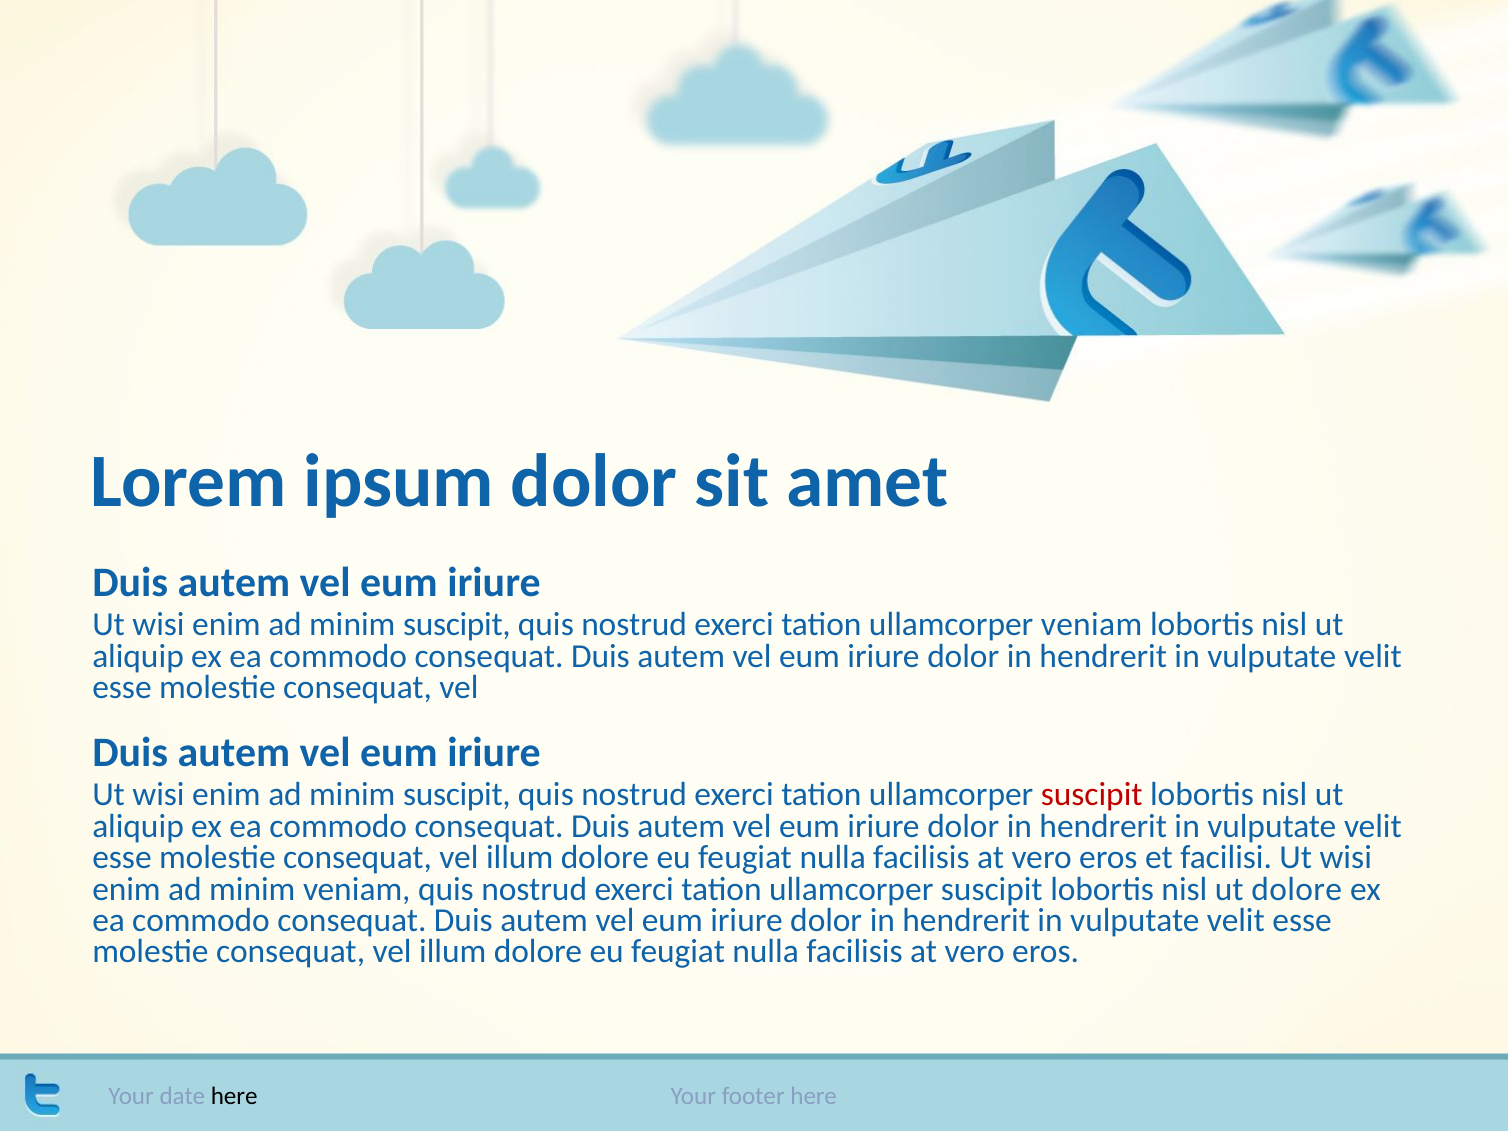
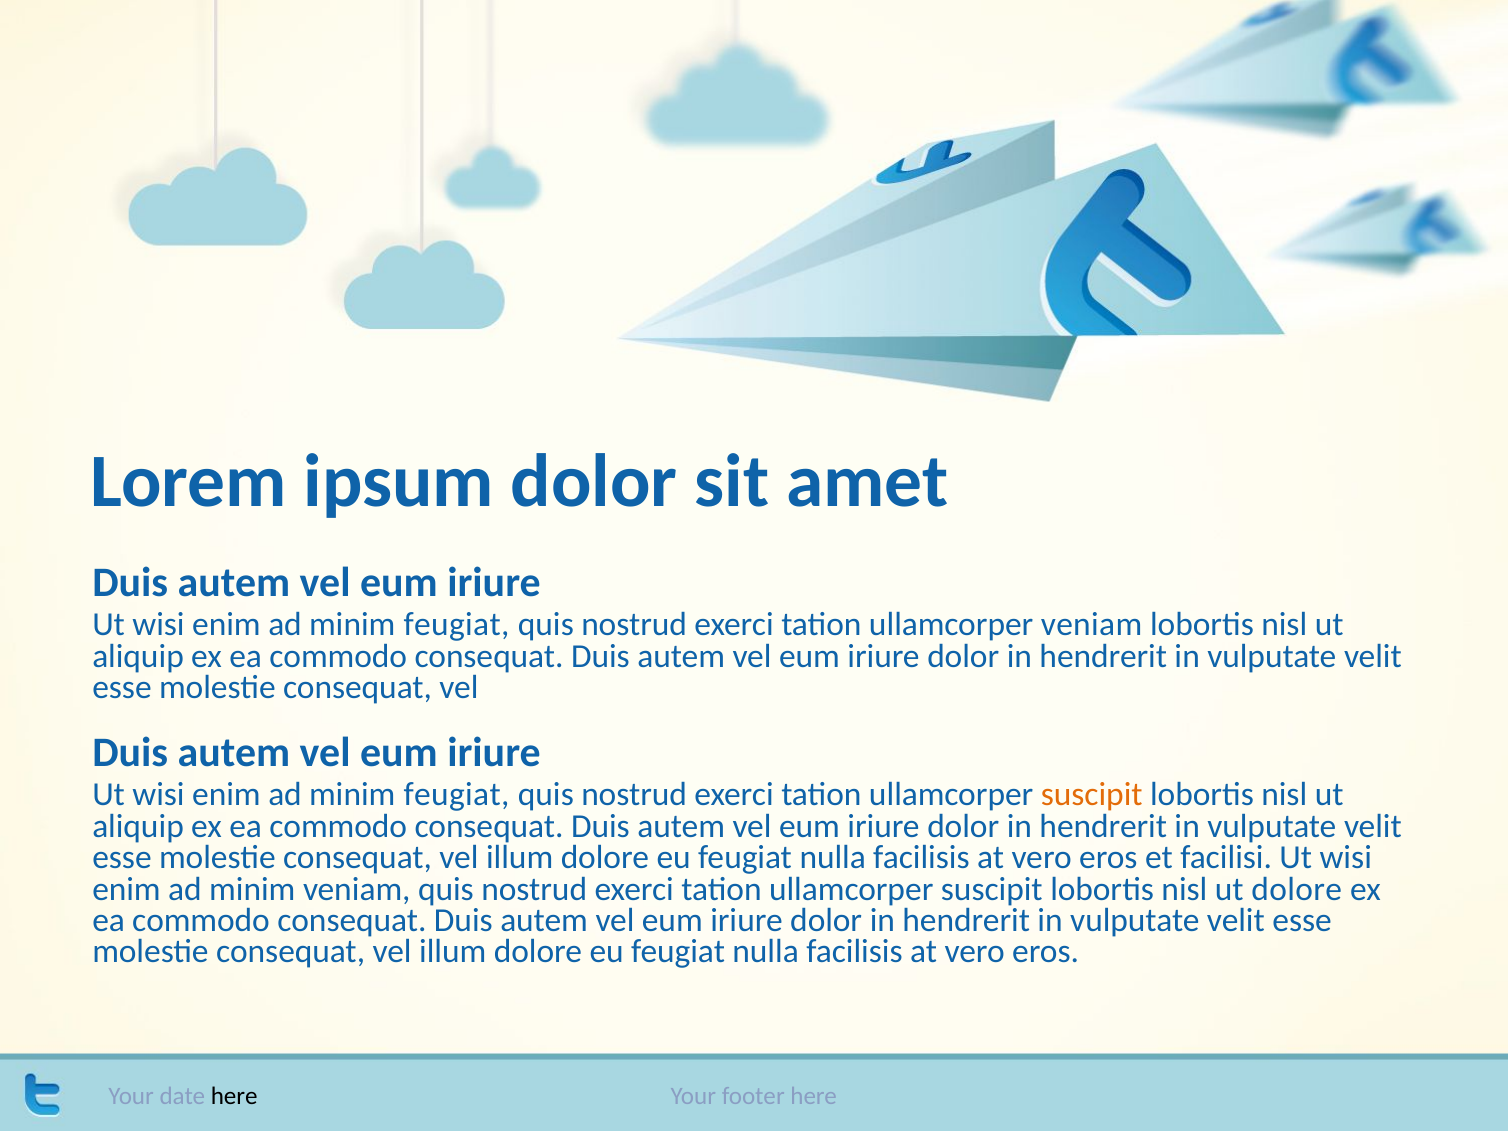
suscipit: suscipit -> feugiat (457, 625)
suscipit: suscipit -> feugiat (457, 795)
suscipit colour: red -> orange (1092, 795)
